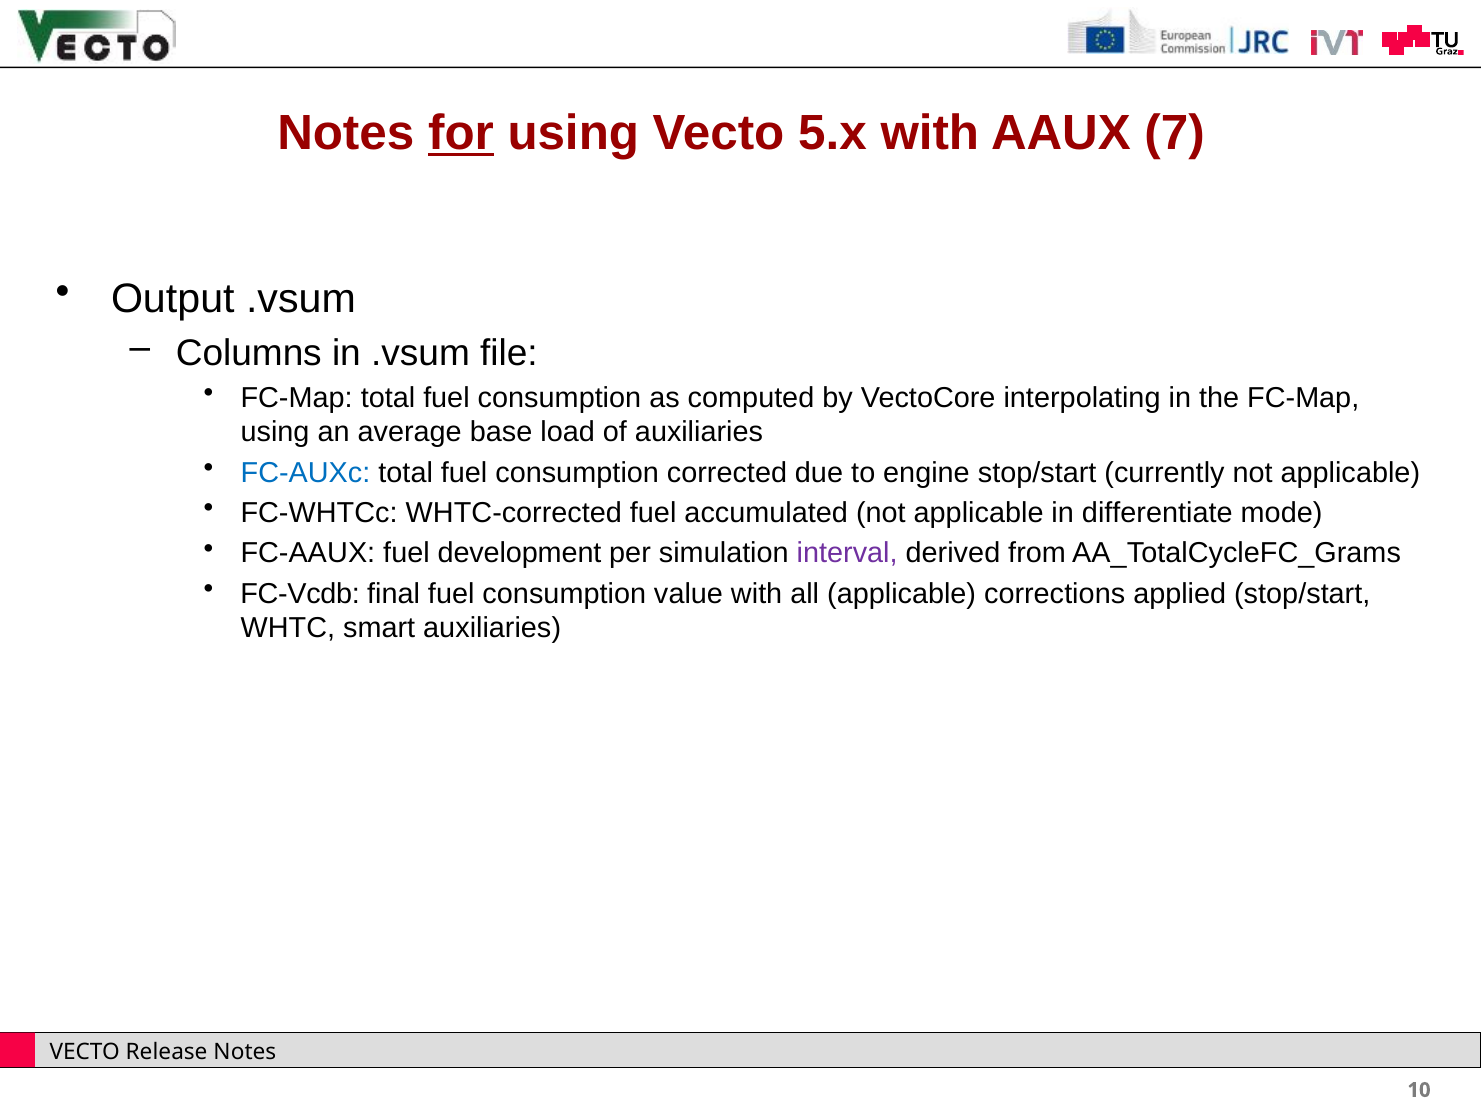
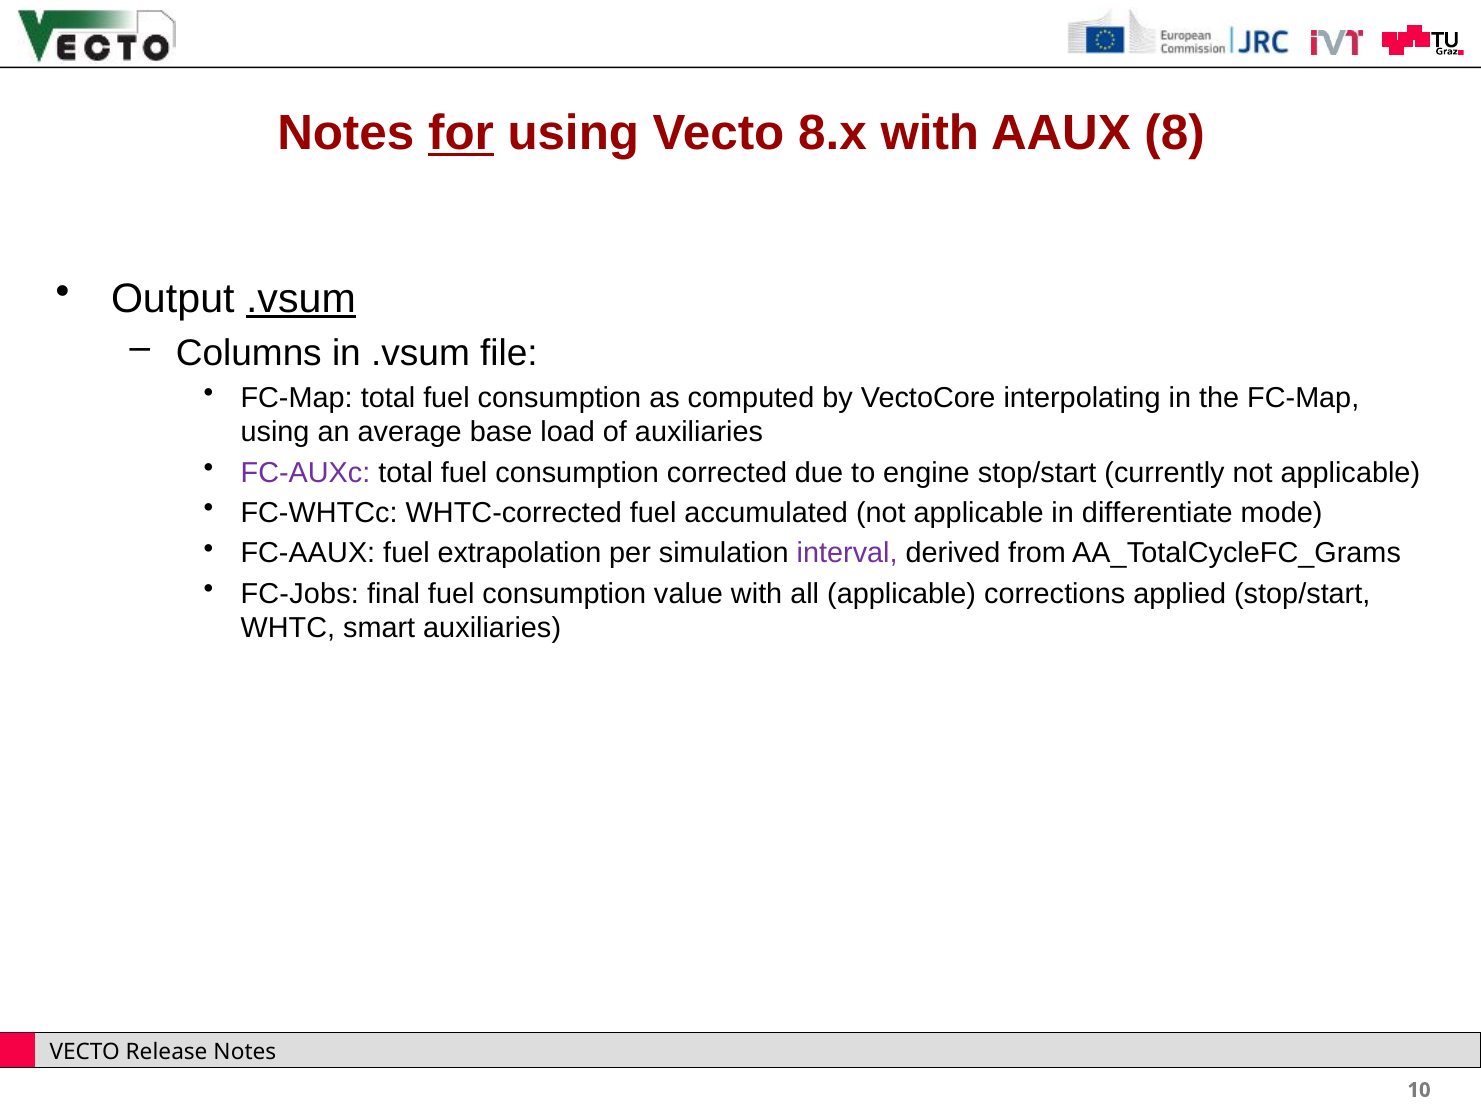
5.x: 5.x -> 8.x (832, 133)
7: 7 -> 8 (1175, 133)
.vsum underline: none -> present (301, 299)
FC-AUXc colour: blue -> purple (305, 472)
development: development -> extrapolation (520, 553)
FC-Vcdb: FC-Vcdb -> FC-Jobs (300, 593)
